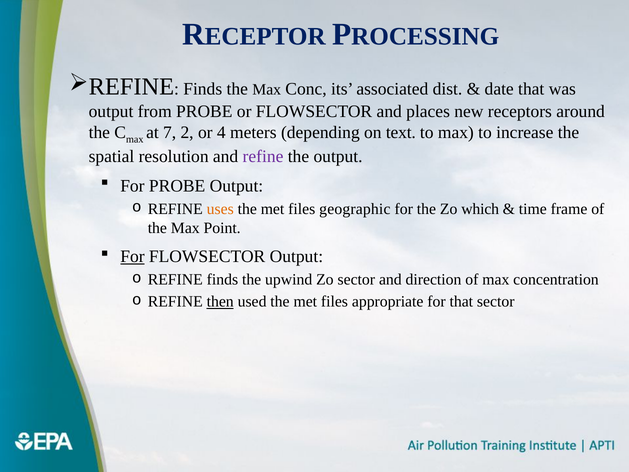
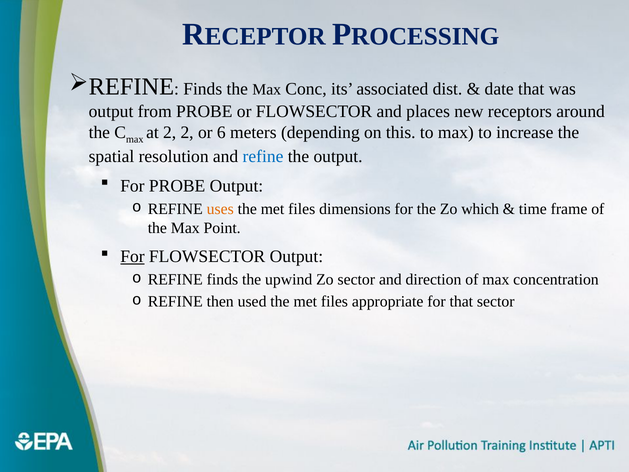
at 7: 7 -> 2 (170, 132)
4: 4 -> 6 (221, 132)
text: text -> this (401, 132)
refine colour: purple -> blue (263, 156)
geographic: geographic -> dimensions (355, 209)
then underline: present -> none (220, 301)
